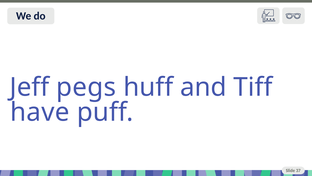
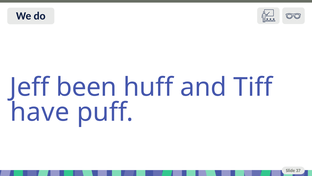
pegs: pegs -> been (86, 87)
